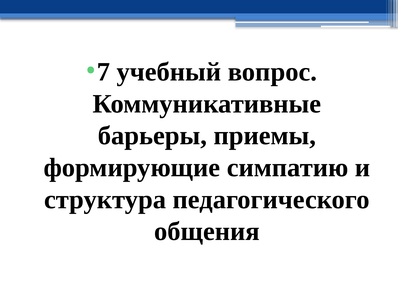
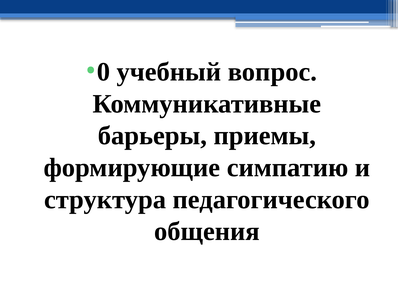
7: 7 -> 0 (103, 72)
